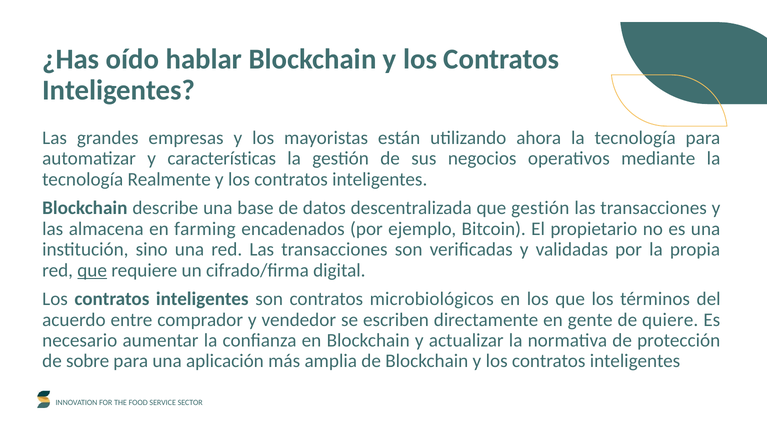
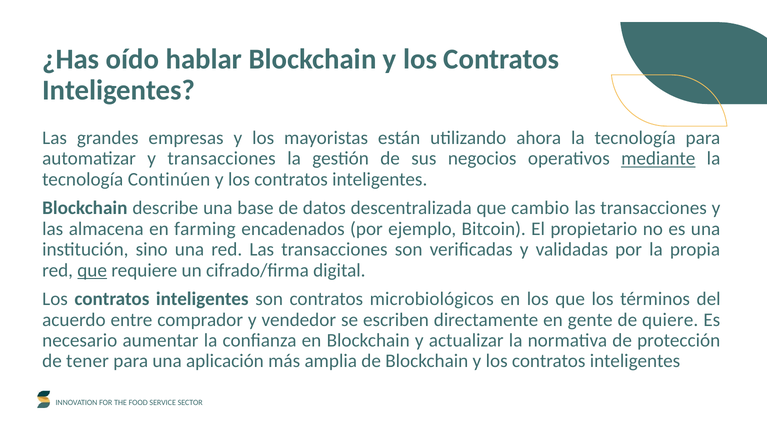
y características: características -> transacciones (222, 158)
mediante underline: none -> present (658, 158)
Realmente: Realmente -> Continúen (169, 179)
que gestión: gestión -> cambio (540, 208)
sobre: sobre -> tener (87, 361)
